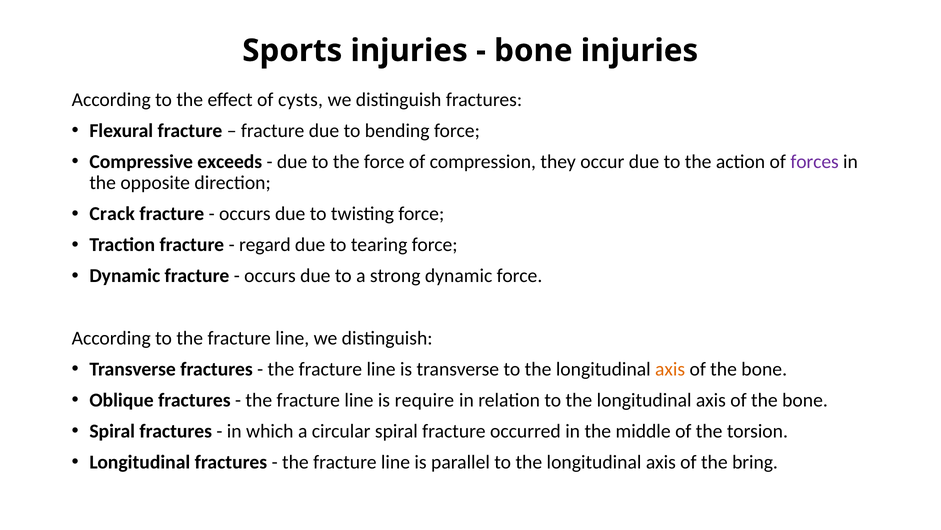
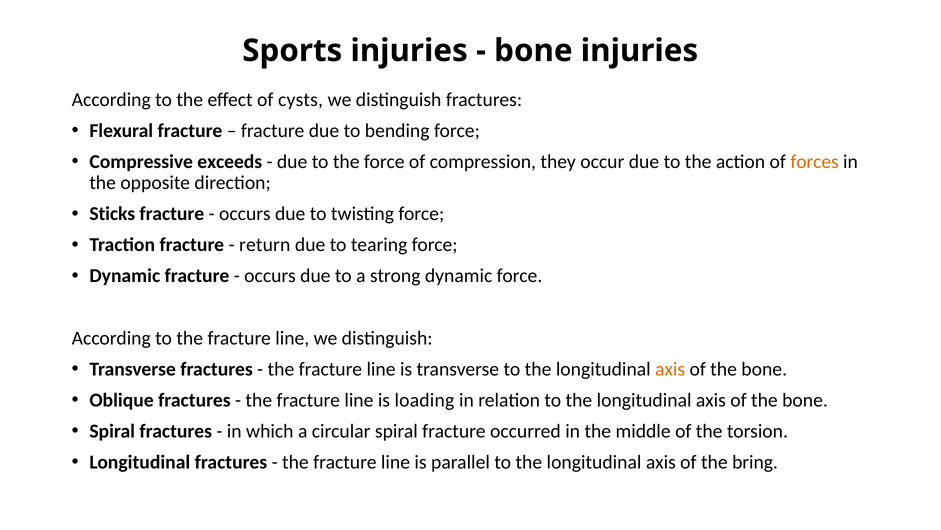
forces colour: purple -> orange (815, 161)
Crack: Crack -> Sticks (112, 214)
regard: regard -> return (265, 245)
require: require -> loading (424, 400)
